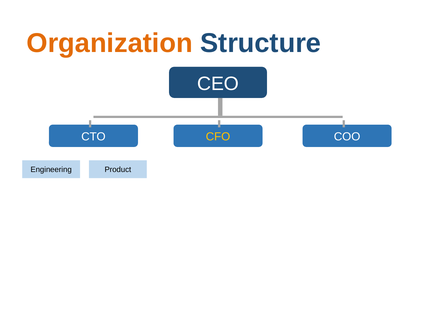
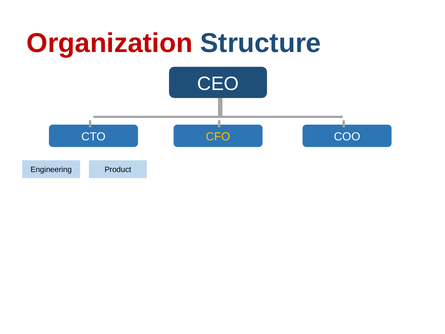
Organization colour: orange -> red (110, 43)
